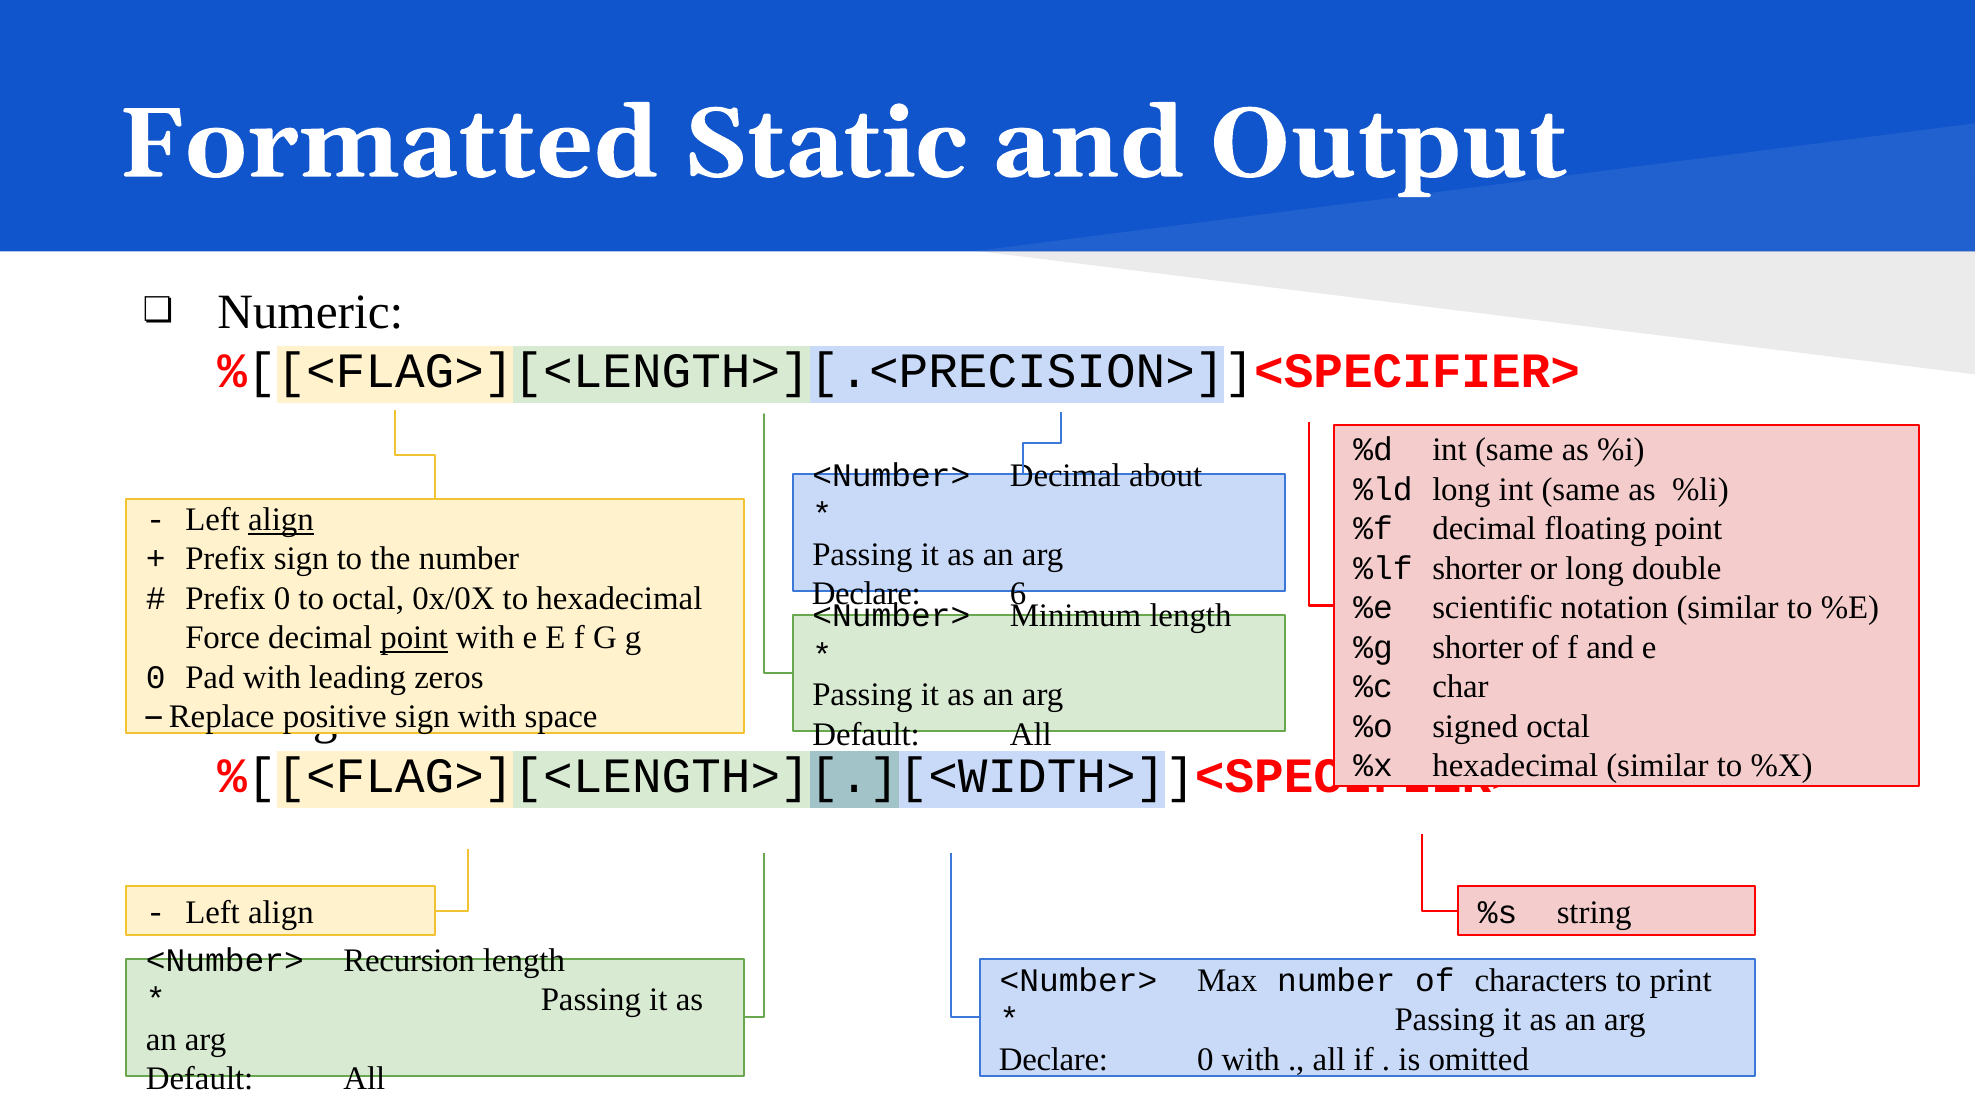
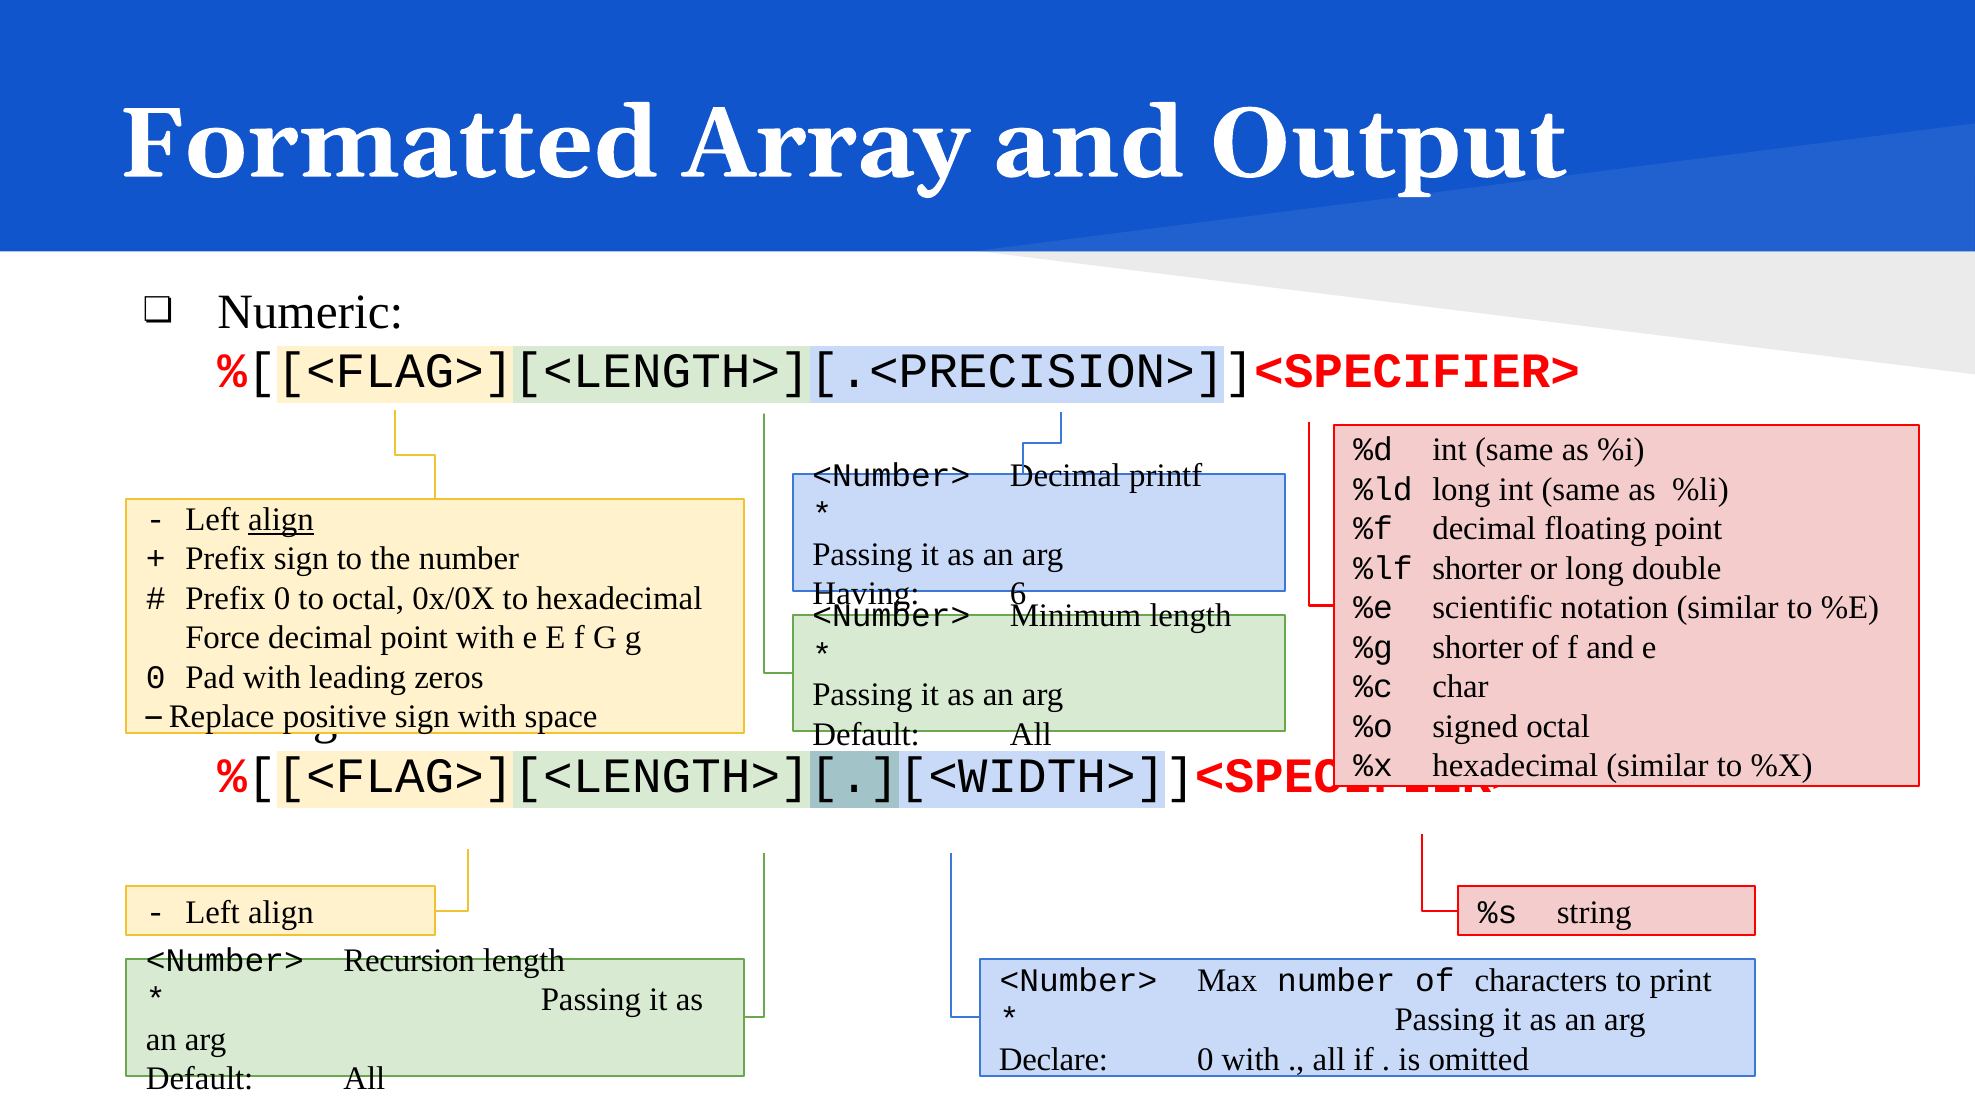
Static: Static -> Array (826, 144)
about: about -> printf (1166, 475)
Declare: Declare -> Having (866, 594)
point underline: present -> none (414, 638)
